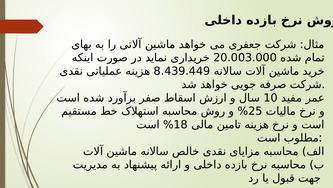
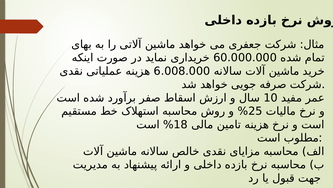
20.003.000: 20.003.000 -> 60.000.000 (245, 58)
8.439.449: 8.439.449 -> 6.008.000 (182, 71)
